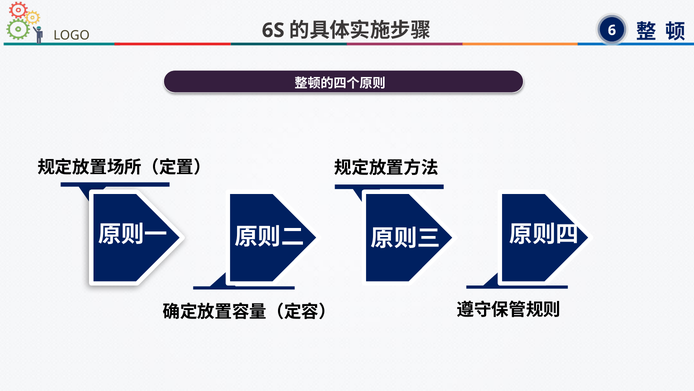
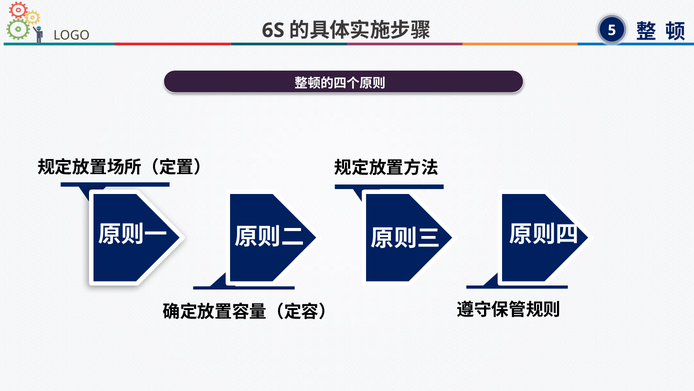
6: 6 -> 5 (612, 30)
